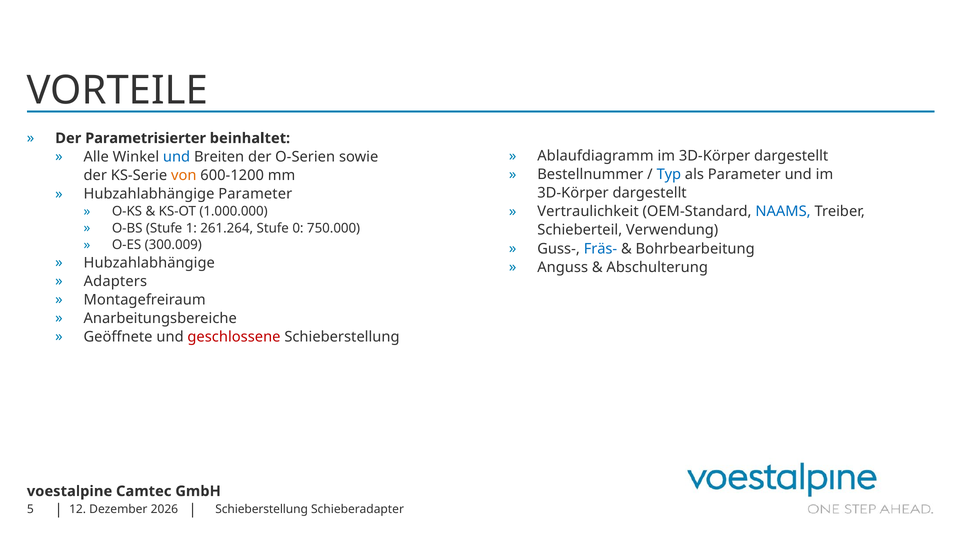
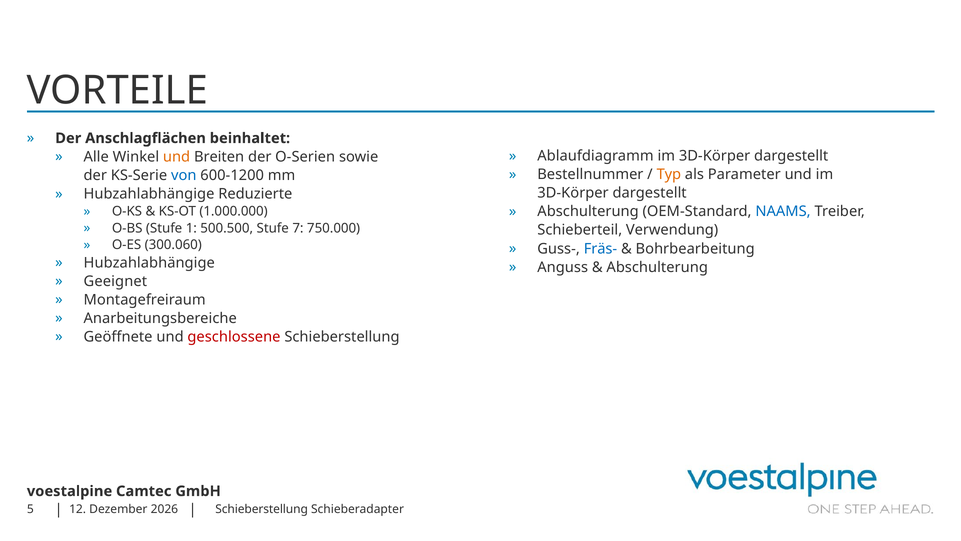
Parametrisierter: Parametrisierter -> Anschlagflächen (146, 138)
und colour: blue -> orange (177, 157)
Typ colour: blue -> orange (669, 174)
von colour: orange -> blue (184, 175)
Hubzahlabhängige Parameter: Parameter -> Reduzierte (255, 194)
Vertraulichkeit: Vertraulichkeit -> Abschulterung (588, 211)
261.264: 261.264 -> 500.500 (227, 228)
0: 0 -> 7 (298, 228)
300.009: 300.009 -> 300.060 (173, 245)
Adapters: Adapters -> Geeignet (115, 281)
